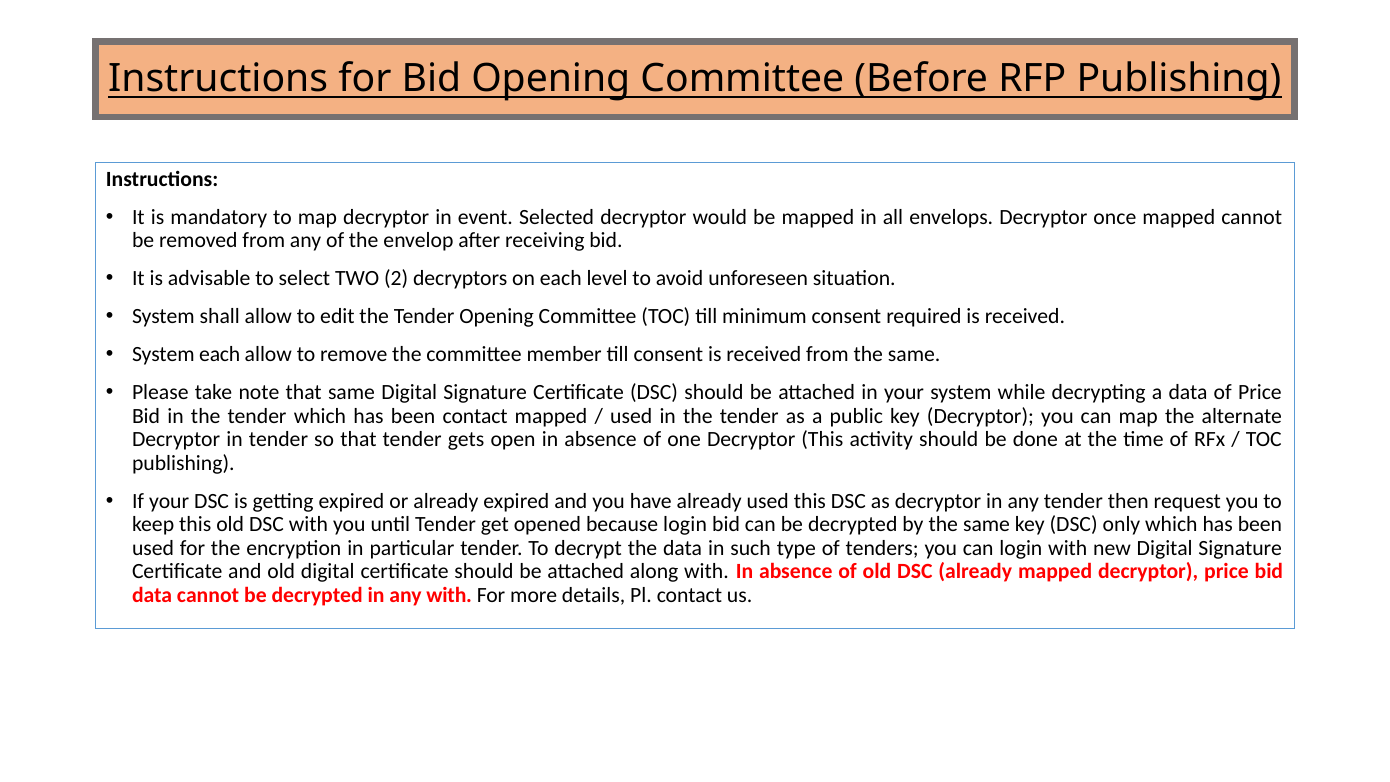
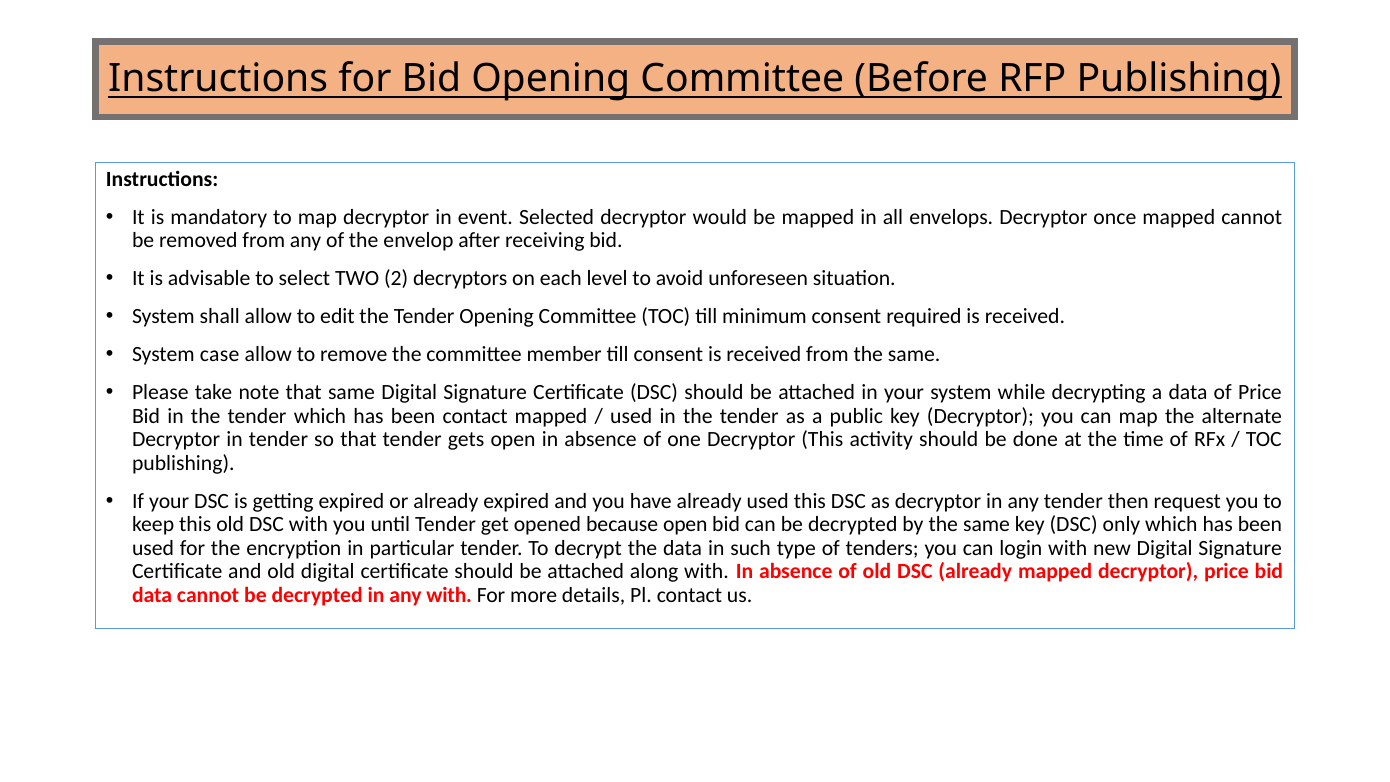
System each: each -> case (220, 355)
because login: login -> open (685, 524)
